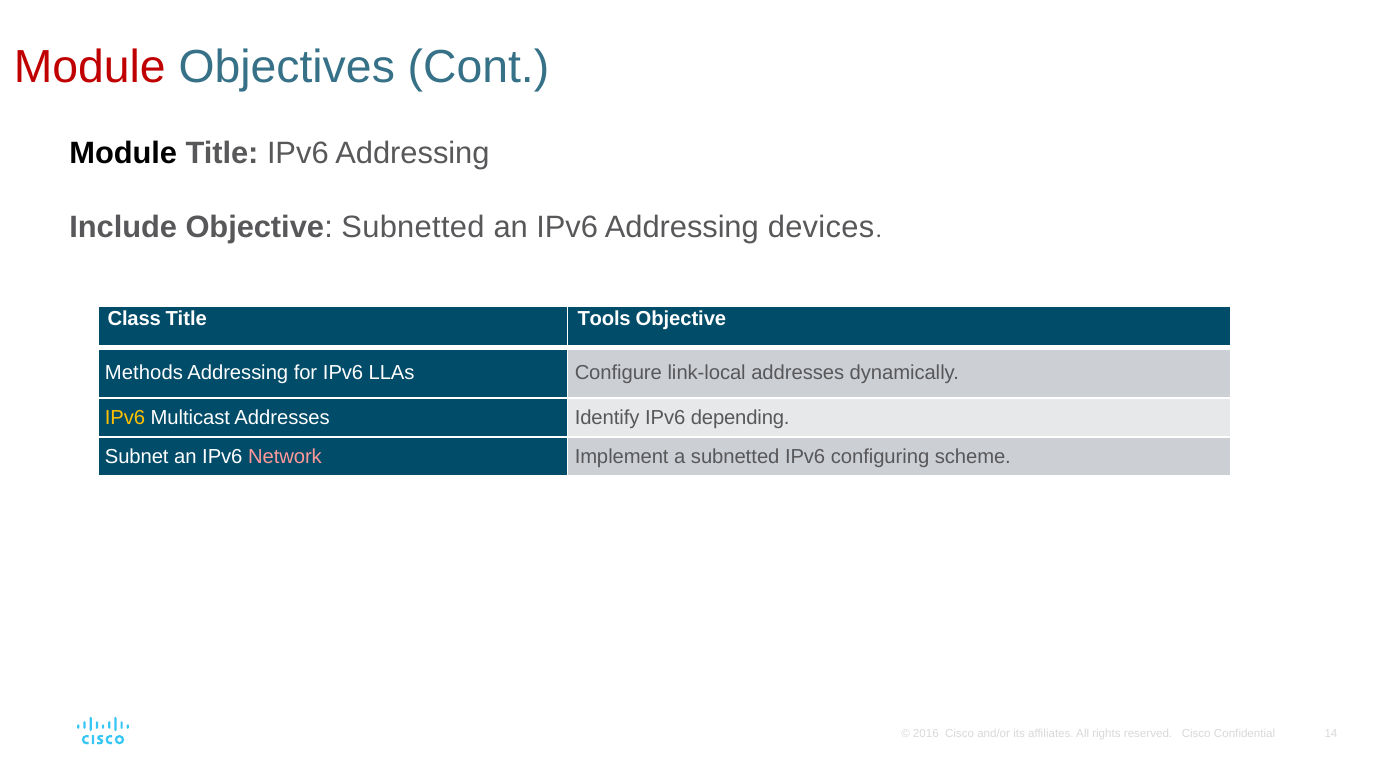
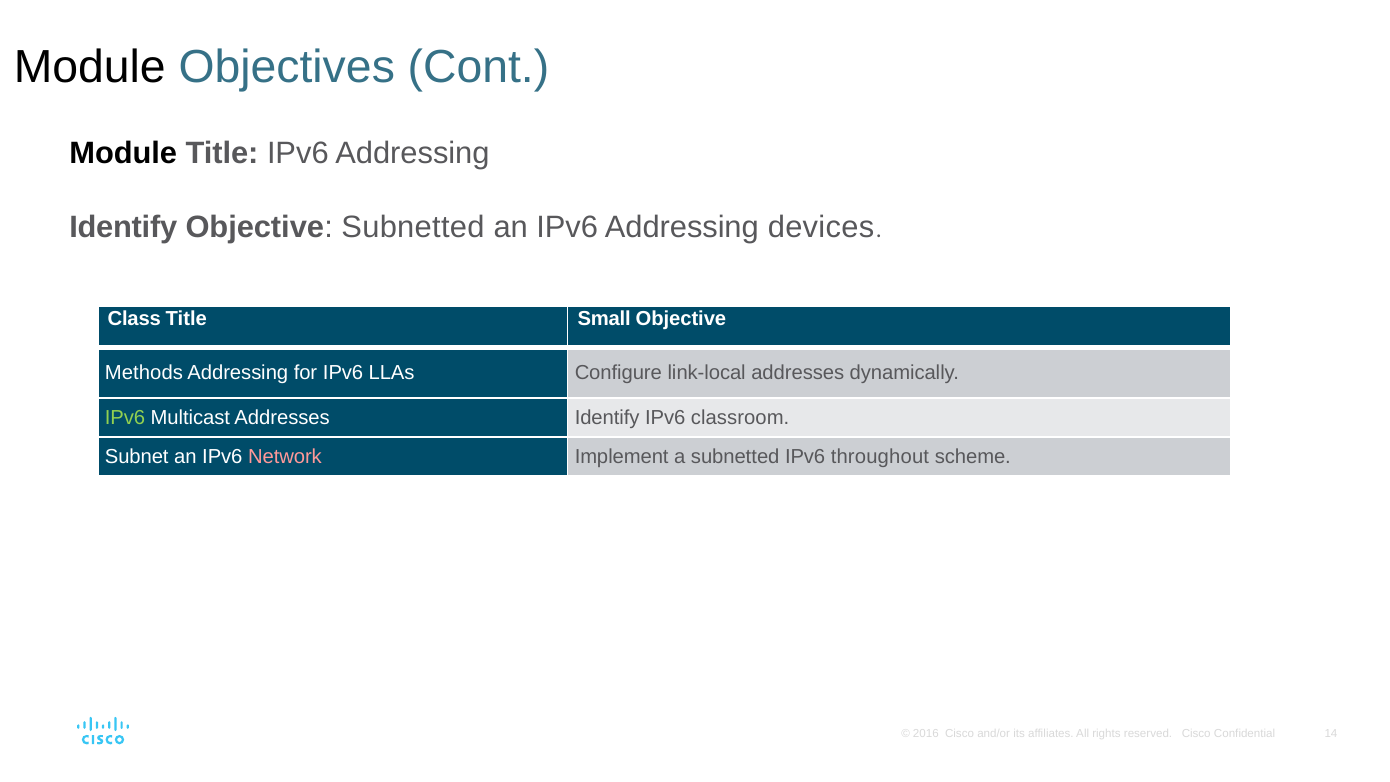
Module colour: red -> black (90, 67)
Include: Include -> Identify (123, 227)
Tools: Tools -> Small (604, 319)
IPv6 colour: yellow -> light green (125, 418)
depending: depending -> classroom (740, 418)
configuring: configuring -> throughout (880, 457)
